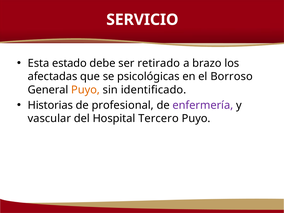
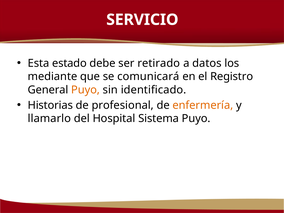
brazo: brazo -> datos (207, 63)
afectadas: afectadas -> mediante (52, 77)
psicológicas: psicológicas -> comunicará (148, 77)
Borroso: Borroso -> Registro (232, 77)
enfermería colour: purple -> orange (203, 105)
vascular: vascular -> llamarlo (49, 119)
Tercero: Tercero -> Sistema (159, 119)
